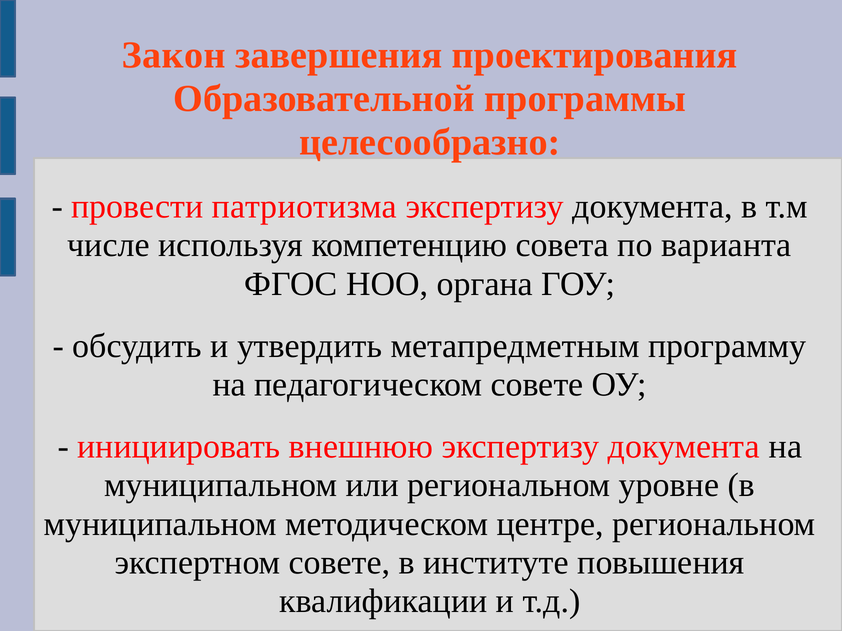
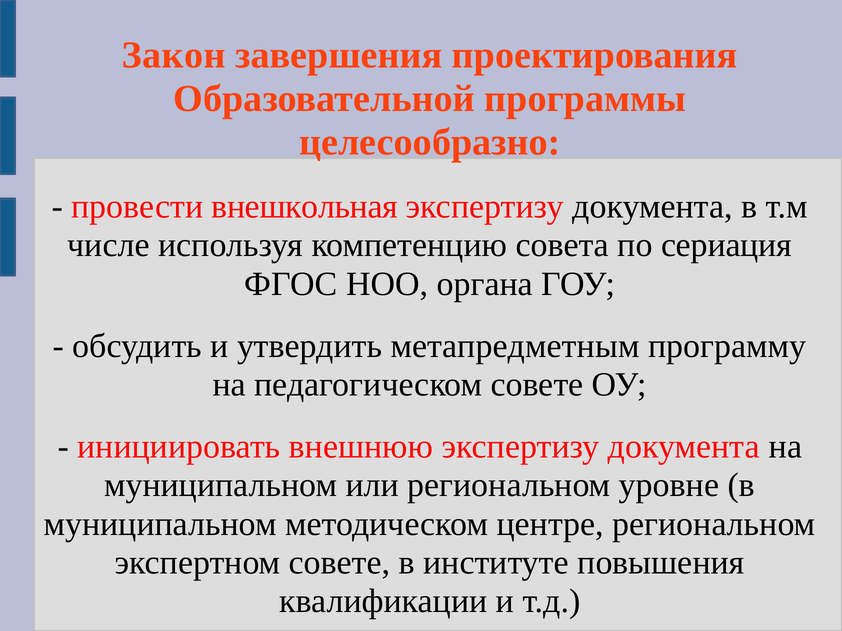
патриотизма: патриотизма -> внешкольная (305, 207)
варианта: варианта -> сериация (726, 245)
